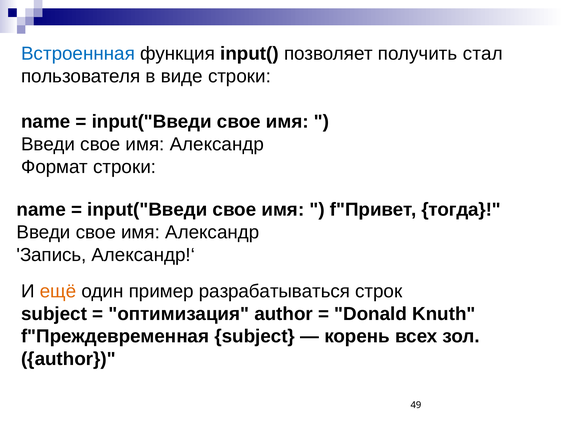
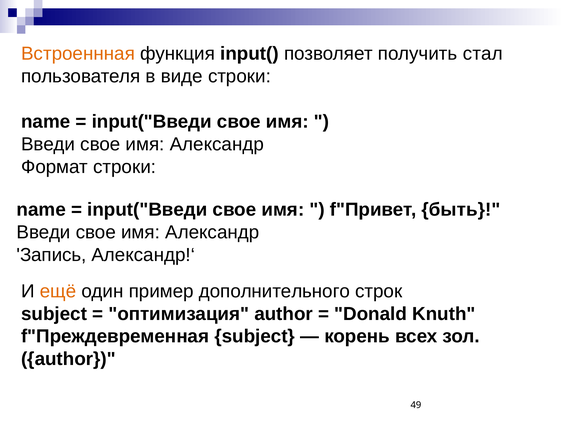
Встроеннная colour: blue -> orange (78, 54)
тогда: тогда -> быть (461, 209)
разрабатываться: разрабатываться -> дополнительного (274, 291)
